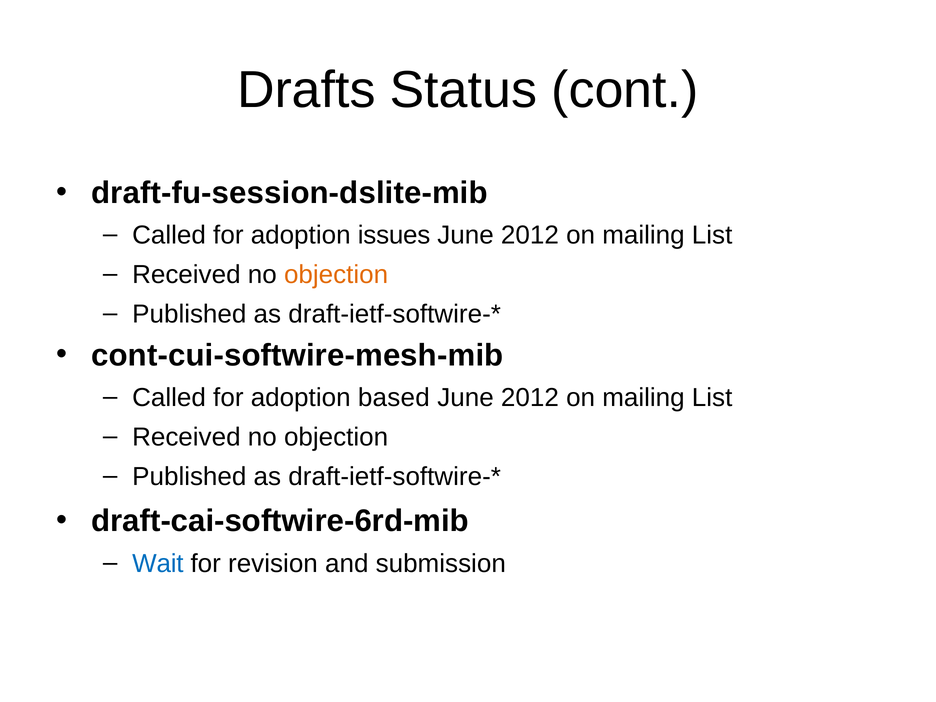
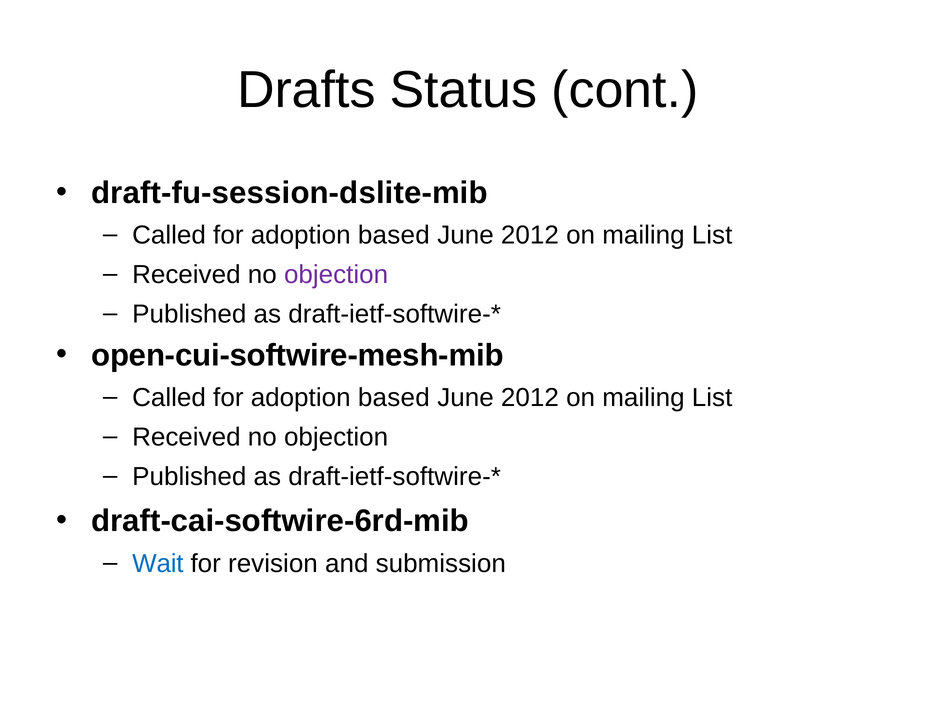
issues: issues -> based (394, 235)
objection colour: orange -> purple (336, 275)
cont-cui-softwire-mesh-mib: cont-cui-softwire-mesh-mib -> open-cui-softwire-mesh-mib (297, 355)
